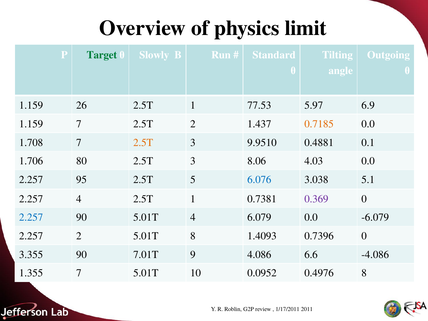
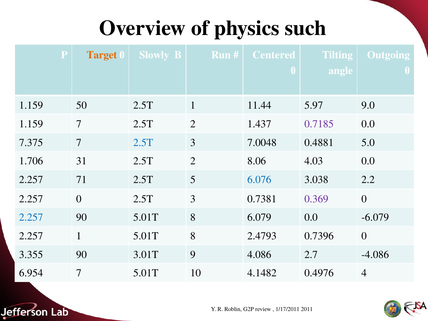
limit: limit -> such (306, 28)
Target colour: green -> orange (102, 55)
Standard: Standard -> Centered (274, 55)
26: 26 -> 50 (81, 105)
77.53: 77.53 -> 11.44 (259, 105)
6.9: 6.9 -> 9.0 (368, 105)
0.7185 colour: orange -> purple (319, 124)
1.708: 1.708 -> 7.375 (31, 143)
2.5T colour: orange -> blue (143, 143)
9.9510: 9.9510 -> 7.0048 (262, 143)
0.1: 0.1 -> 5.0 (368, 143)
80: 80 -> 31 (81, 161)
3: 3 -> 2 (193, 161)
95: 95 -> 71 (81, 180)
5.1: 5.1 -> 2.2 (368, 180)
2.257 4: 4 -> 0 (79, 199)
1: 1 -> 3 (193, 199)
90 5.01T 4: 4 -> 8 (193, 217)
2.257 2: 2 -> 1 (79, 236)
1.4093: 1.4093 -> 2.4793 (262, 236)
7.01T: 7.01T -> 3.01T (146, 255)
6.6: 6.6 -> 2.7 (311, 255)
1.355: 1.355 -> 6.954 (31, 273)
0.0952: 0.0952 -> 4.1482 (262, 273)
0.4976 8: 8 -> 4 (364, 273)
